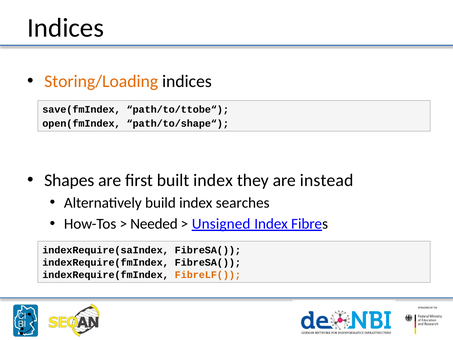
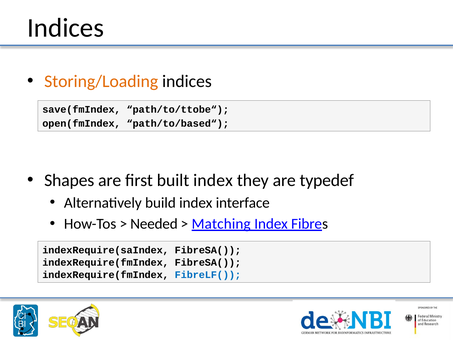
path/to/shape“: path/to/shape“ -> path/to/based“ (178, 123)
instead: instead -> typedef (327, 180)
searches: searches -> interface (243, 203)
Unsigned: Unsigned -> Matching (221, 224)
FibreLF( colour: orange -> blue (208, 275)
